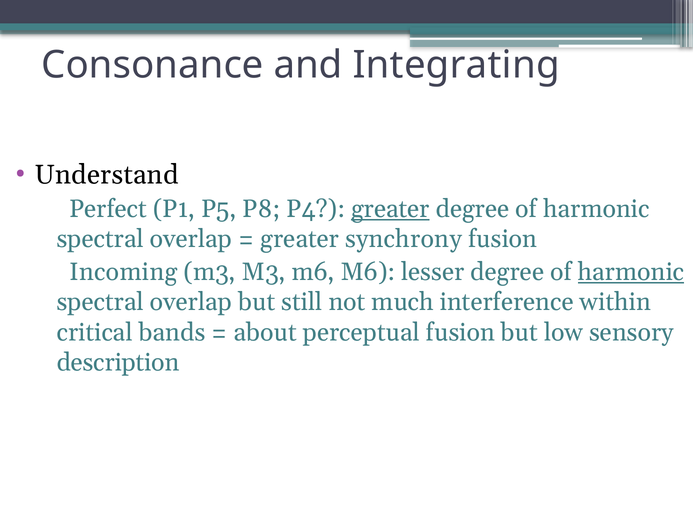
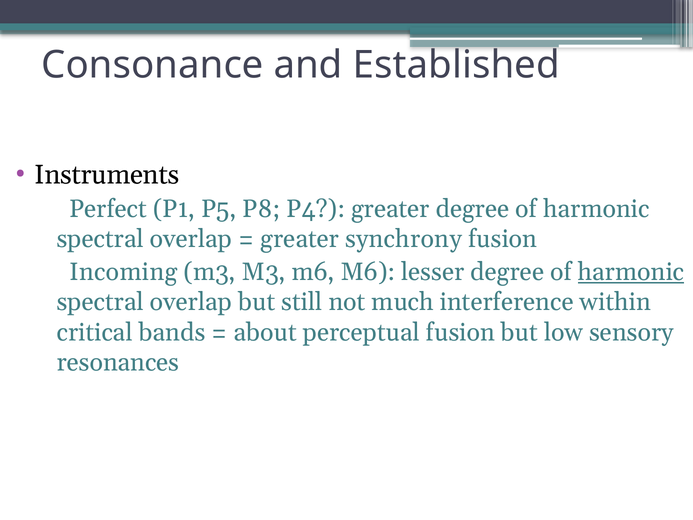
Integrating: Integrating -> Established (456, 65)
Understand: Understand -> Instruments (107, 175)
greater underline: present -> none (390, 209)
description: description -> resonances (118, 362)
